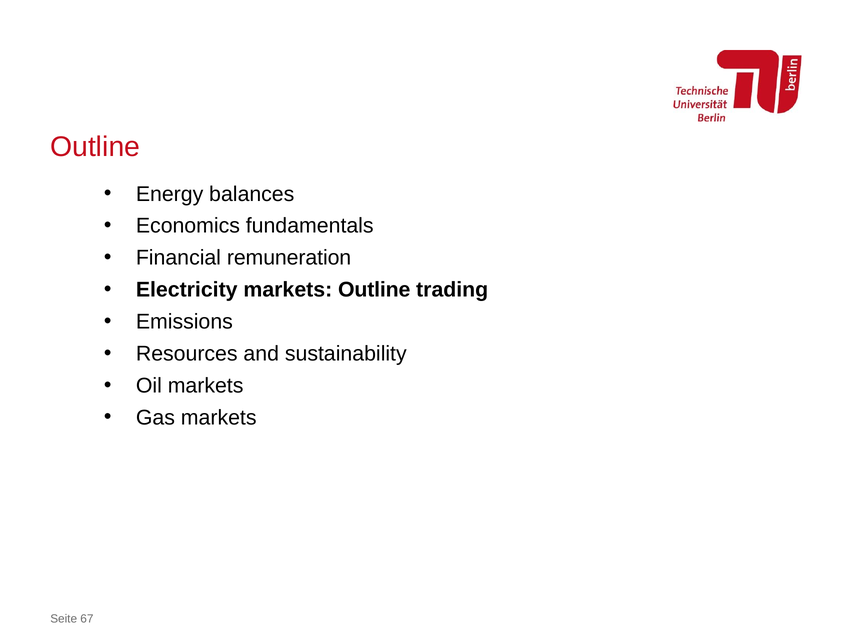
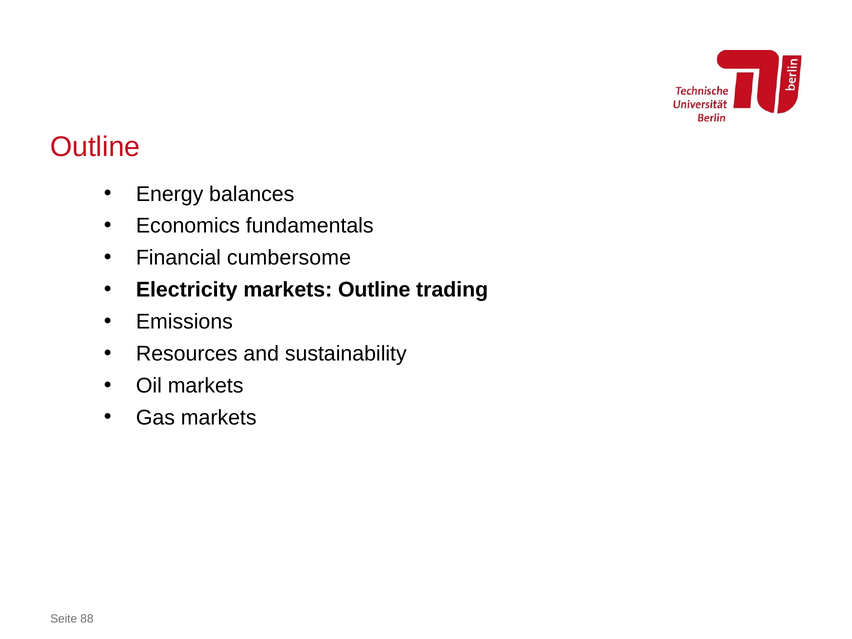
remuneration: remuneration -> cumbersome (289, 258)
67: 67 -> 88 (87, 619)
